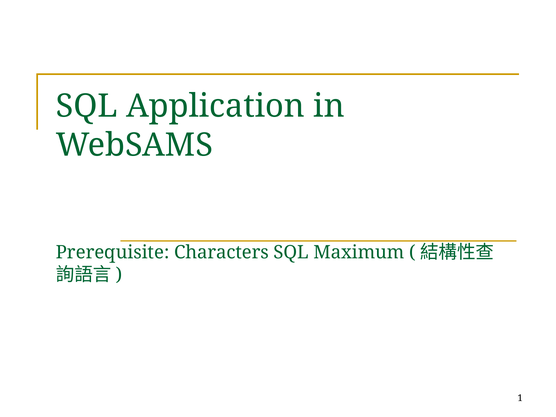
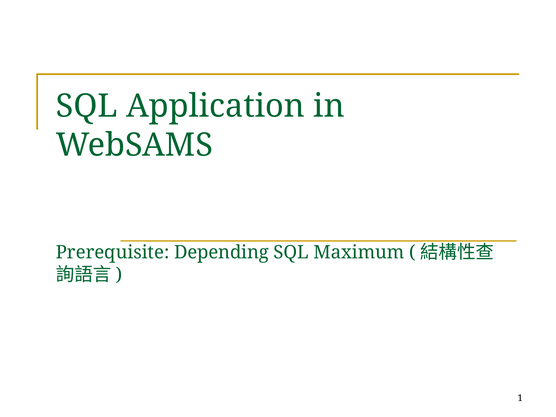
Characters: Characters -> Depending (221, 252)
